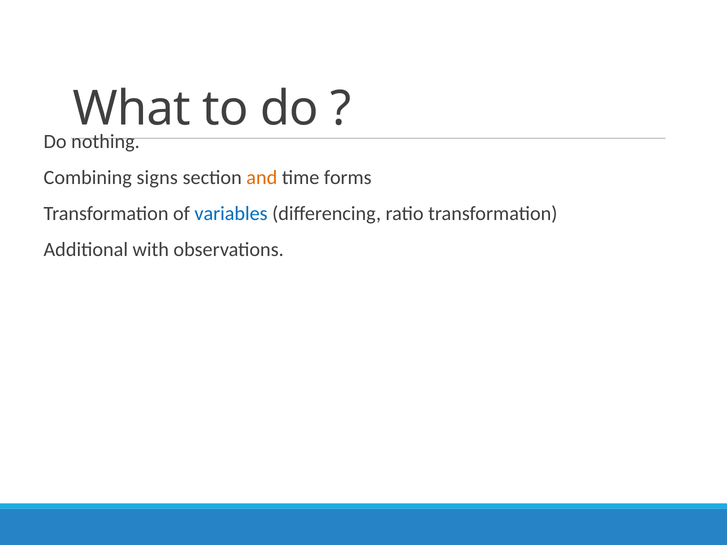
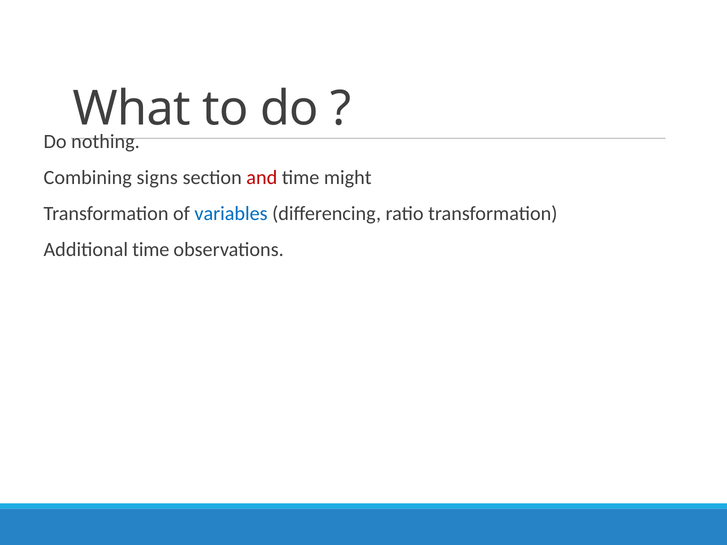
and colour: orange -> red (262, 178)
forms: forms -> might (348, 178)
Additional with: with -> time (151, 249)
